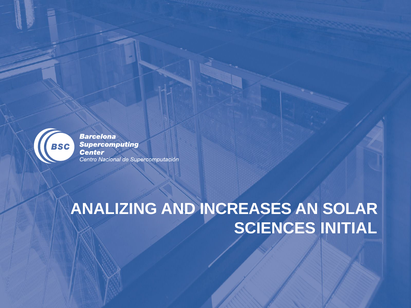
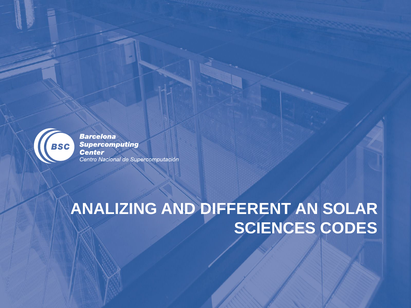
INCREASES: INCREASES -> DIFFERENT (246, 209)
INITIAL: INITIAL -> CODES (349, 228)
